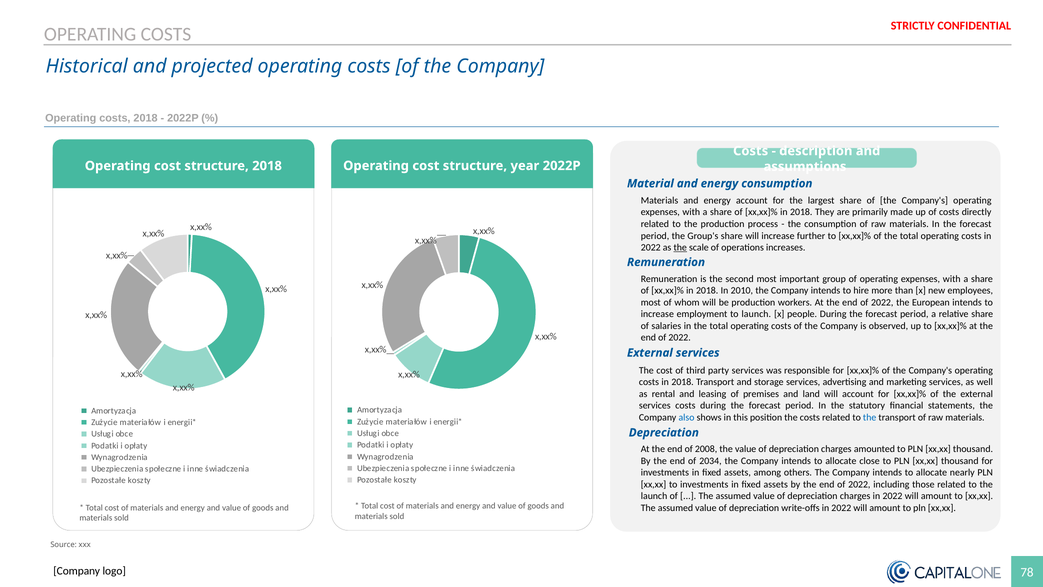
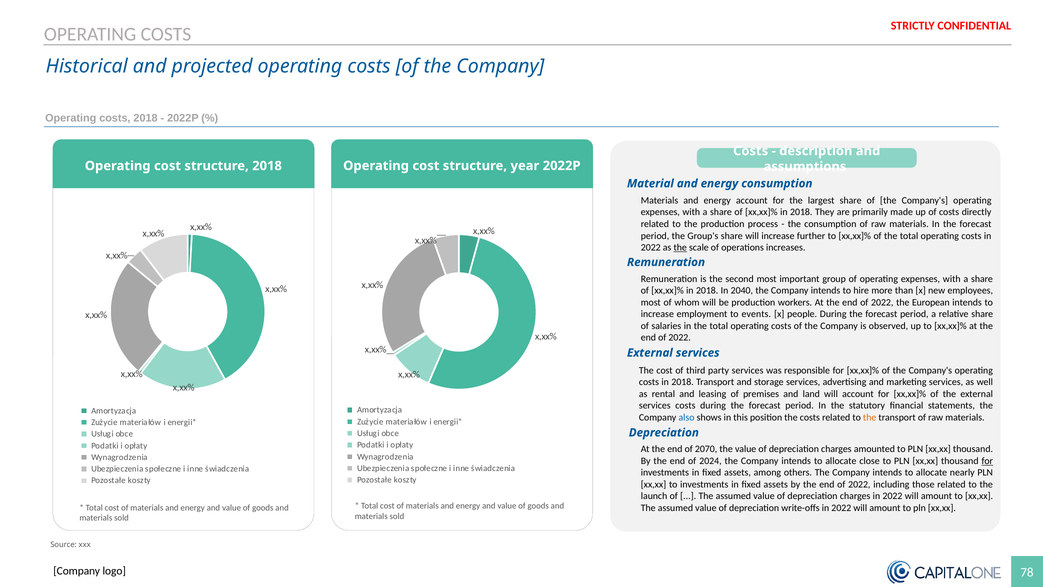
2010: 2010 -> 2040 (742, 290)
to launch: launch -> events (756, 314)
the colour: blue -> orange (870, 417)
2008: 2008 -> 2070 (706, 449)
2034: 2034 -> 2024 (710, 461)
for underline: none -> present (987, 461)
